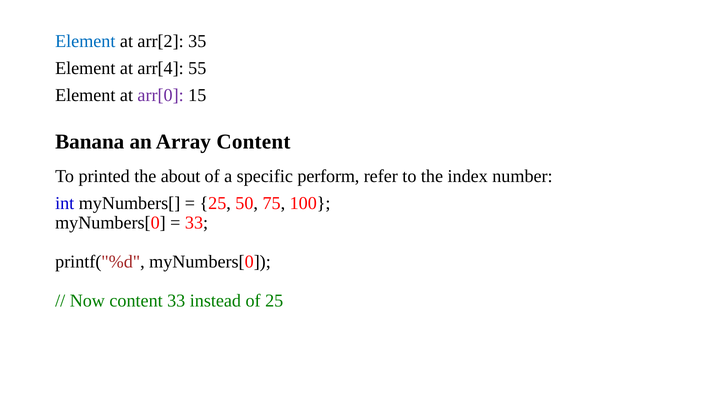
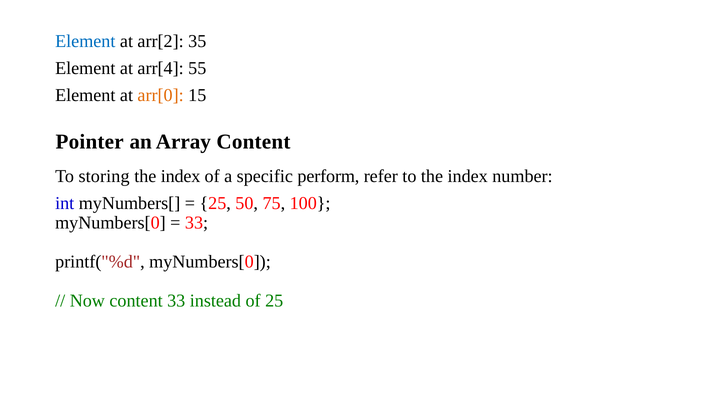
arr[0 colour: purple -> orange (161, 95)
Banana: Banana -> Pointer (90, 142)
printed: printed -> storing (104, 176)
about: about -> index (181, 176)
